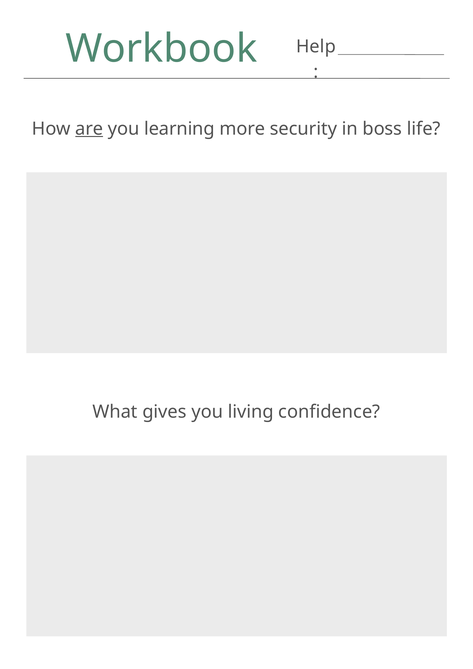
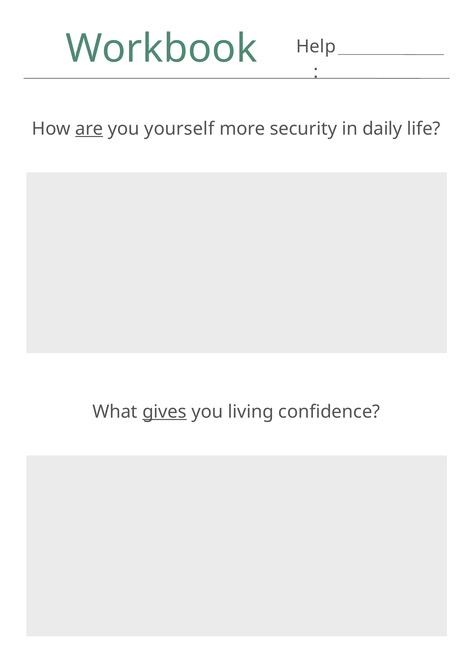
learning: learning -> yourself (179, 129)
boss: boss -> daily (382, 129)
gives underline: none -> present (165, 412)
